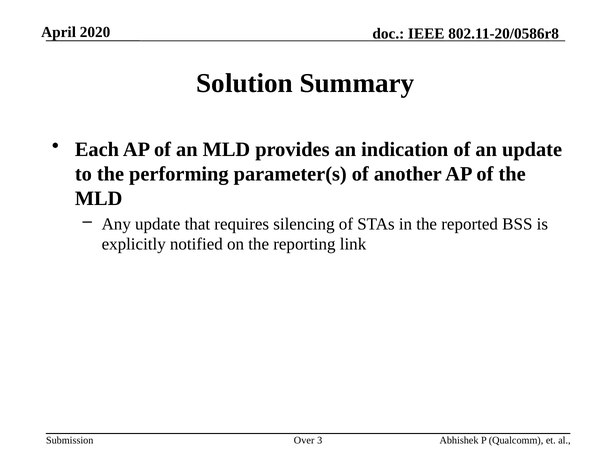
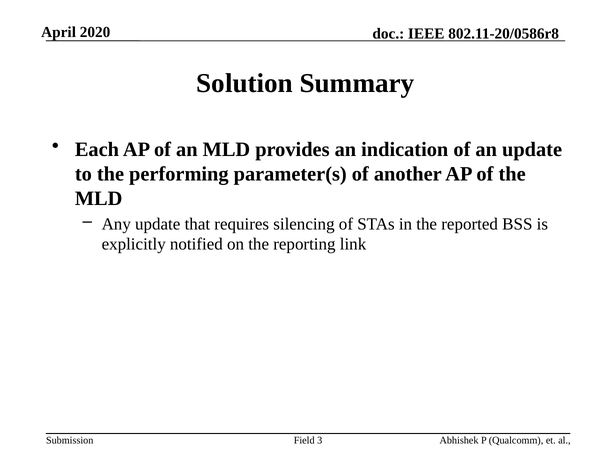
Over: Over -> Field (304, 439)
